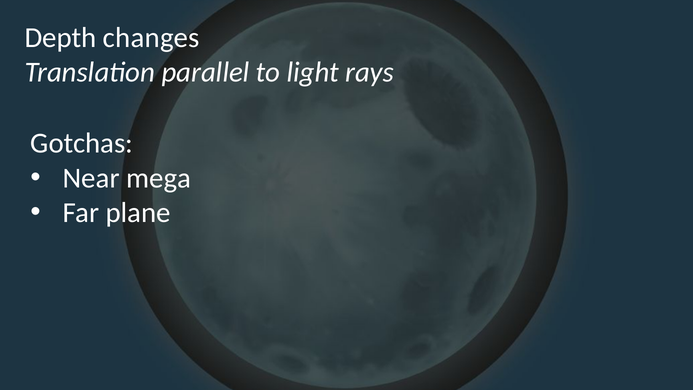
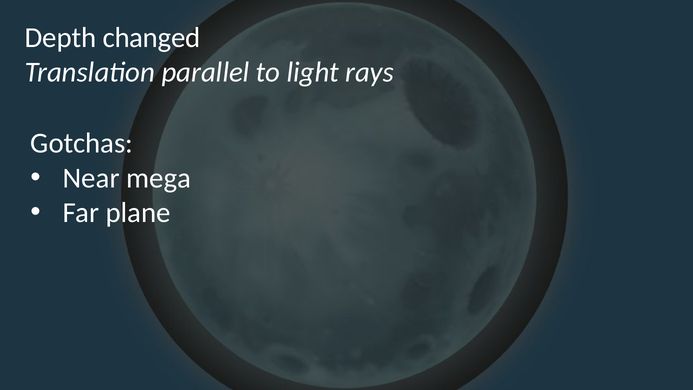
changes: changes -> changed (152, 38)
